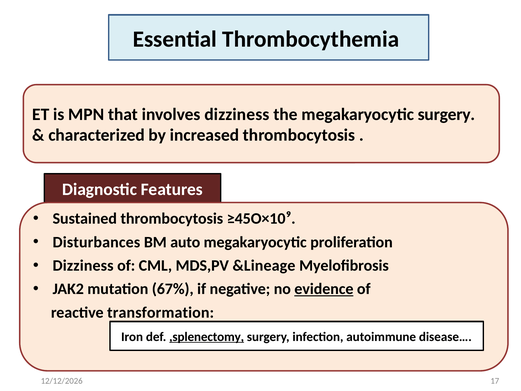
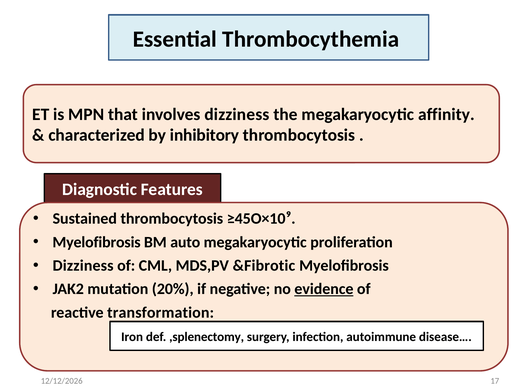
megakaryocytic surgery: surgery -> affinity (446, 114)
increased: increased -> inhibitory (205, 135)
Disturbances: Disturbances -> Myelofibrosis (97, 242)
&Lineage: &Lineage -> &Fibrotic (264, 265)
67%: 67% -> 20% (173, 289)
,splenectomy underline: present -> none (207, 337)
